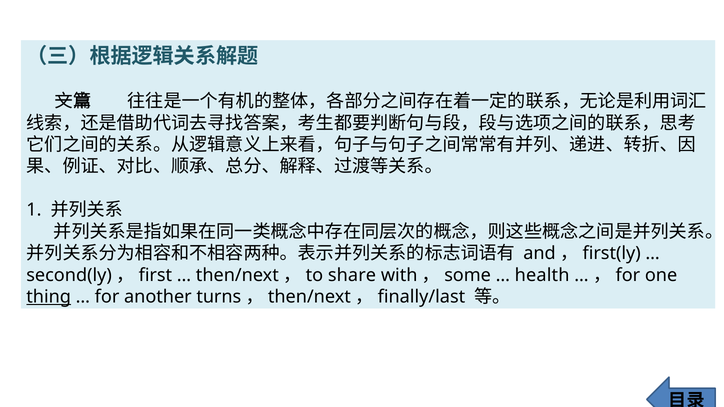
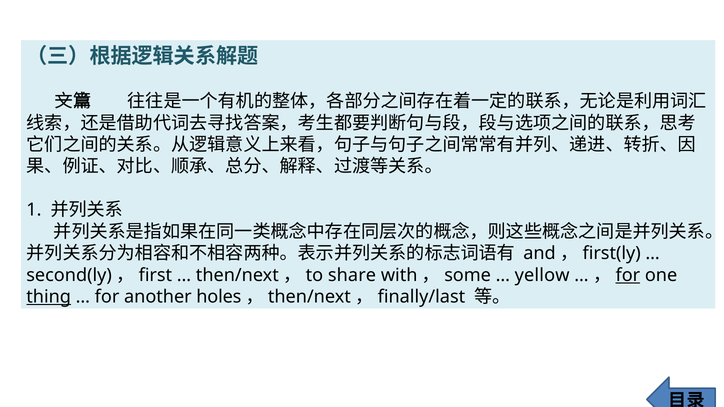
health: health -> yellow (542, 275)
for underline: none -> present (628, 275)
turns: turns -> holes (219, 297)
